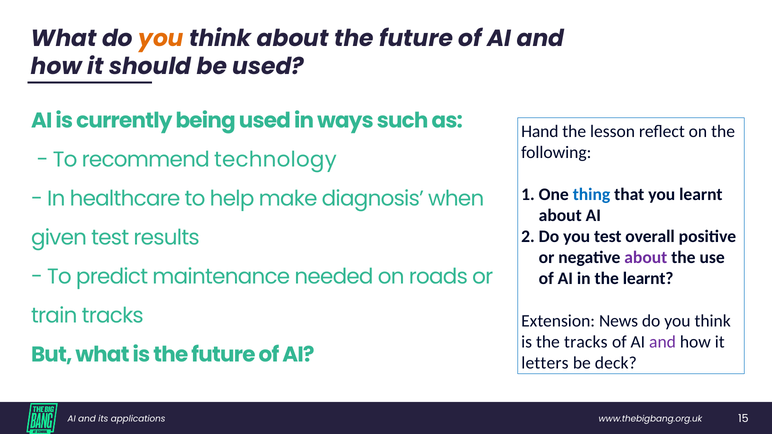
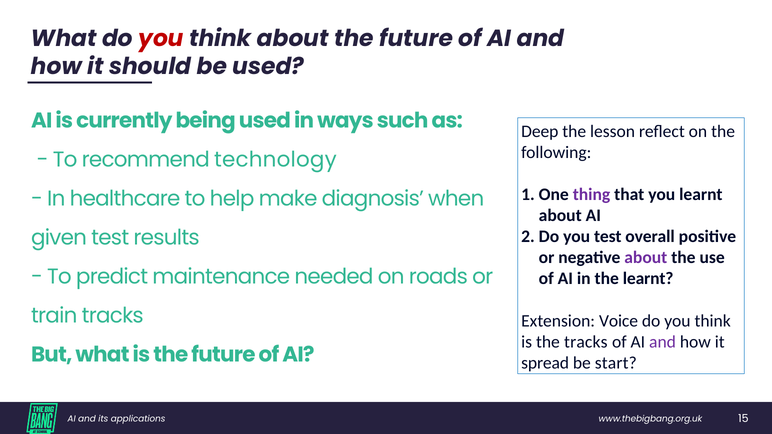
you colour: orange -> red (161, 39)
Hand: Hand -> Deep (540, 131)
thing colour: blue -> purple (592, 195)
News: News -> Voice (619, 321)
letters: letters -> spread (545, 363)
deck: deck -> start (616, 363)
